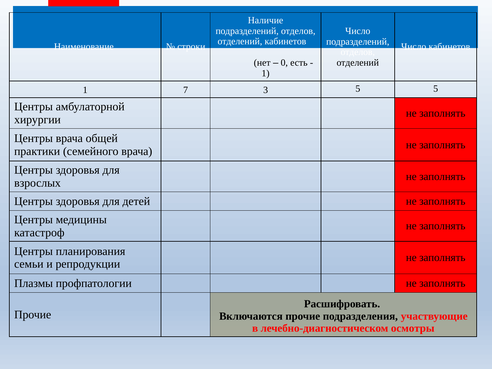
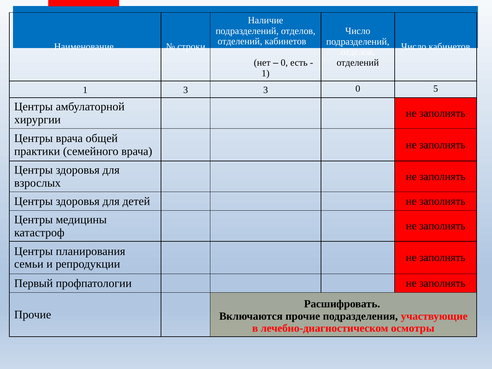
1 7: 7 -> 3 (186, 90)
3 5: 5 -> 0 (358, 89)
Плазмы: Плазмы -> Первый (34, 283)
